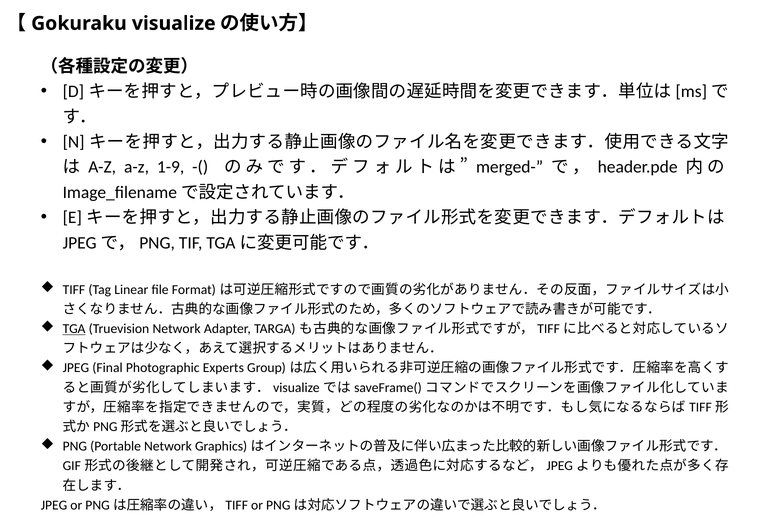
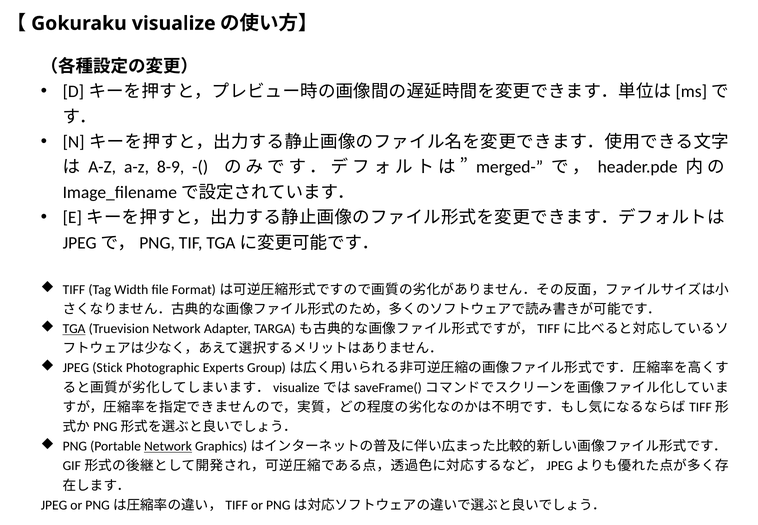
1-9: 1-9 -> 8-9 (171, 167)
Linear: Linear -> Width (131, 289)
Final: Final -> Stick (107, 368)
Network underline: none -> present (168, 446)
